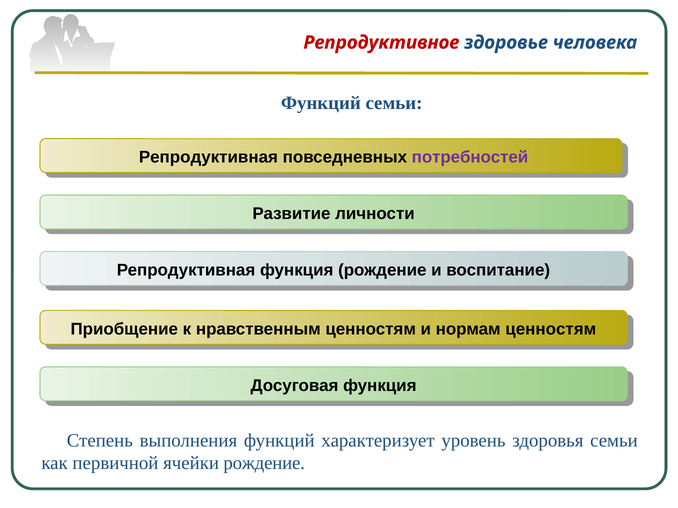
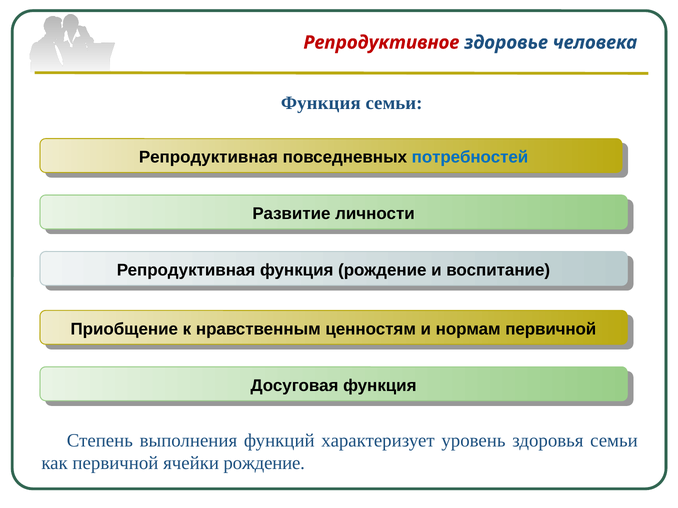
Функций: Функций -> Функция (321, 103)
потребностей colour: purple -> blue (470, 158)
нормам ценностям: ценностям -> первичной (551, 330)
